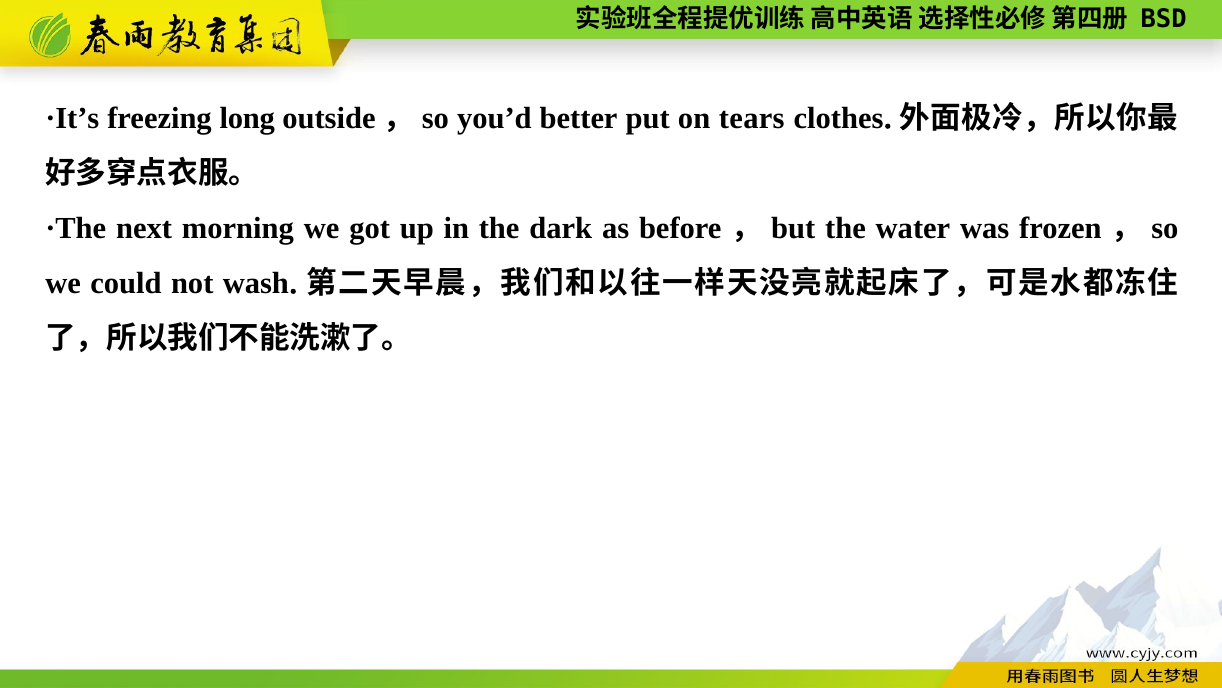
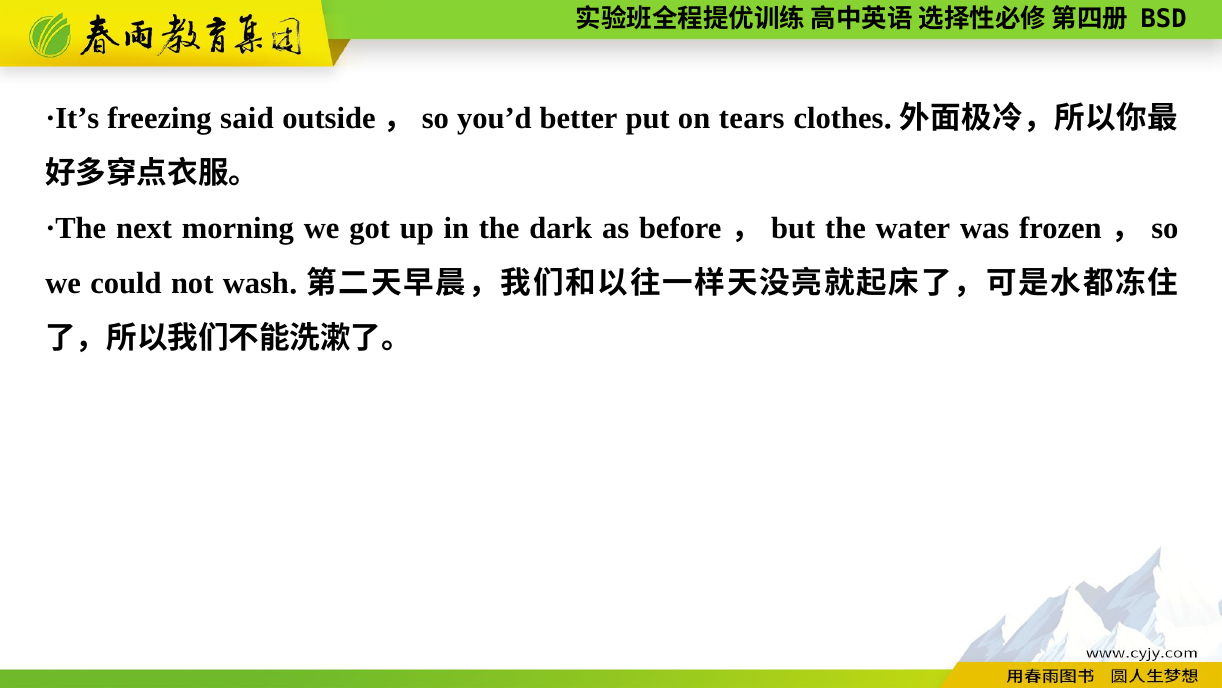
long: long -> said (247, 118)
